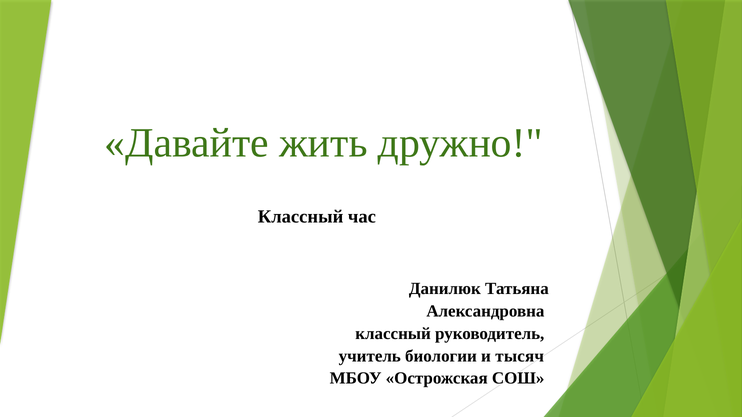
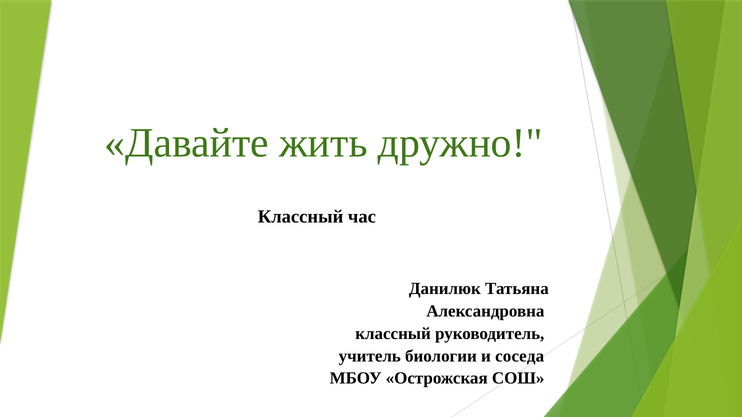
тысяч: тысяч -> соседа (520, 356)
